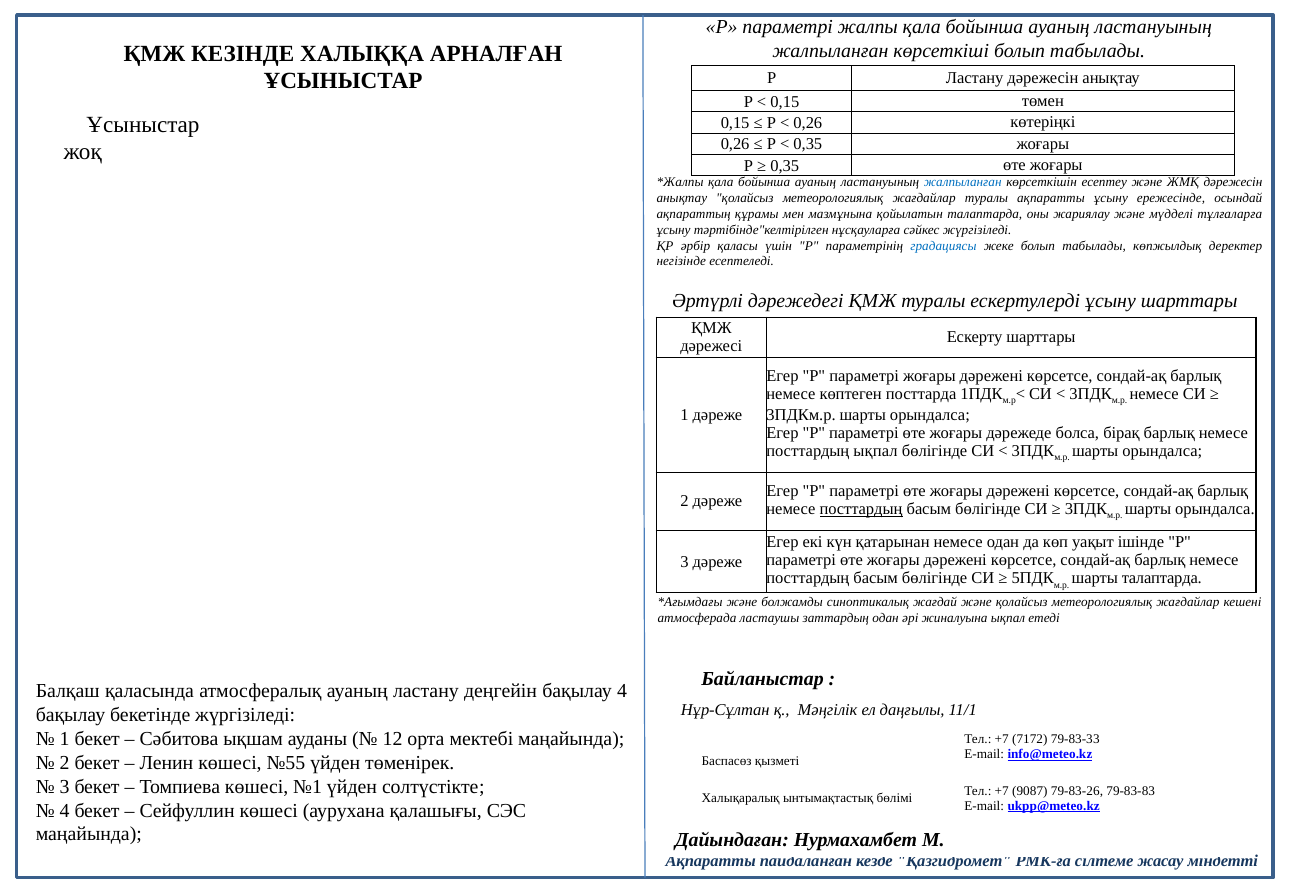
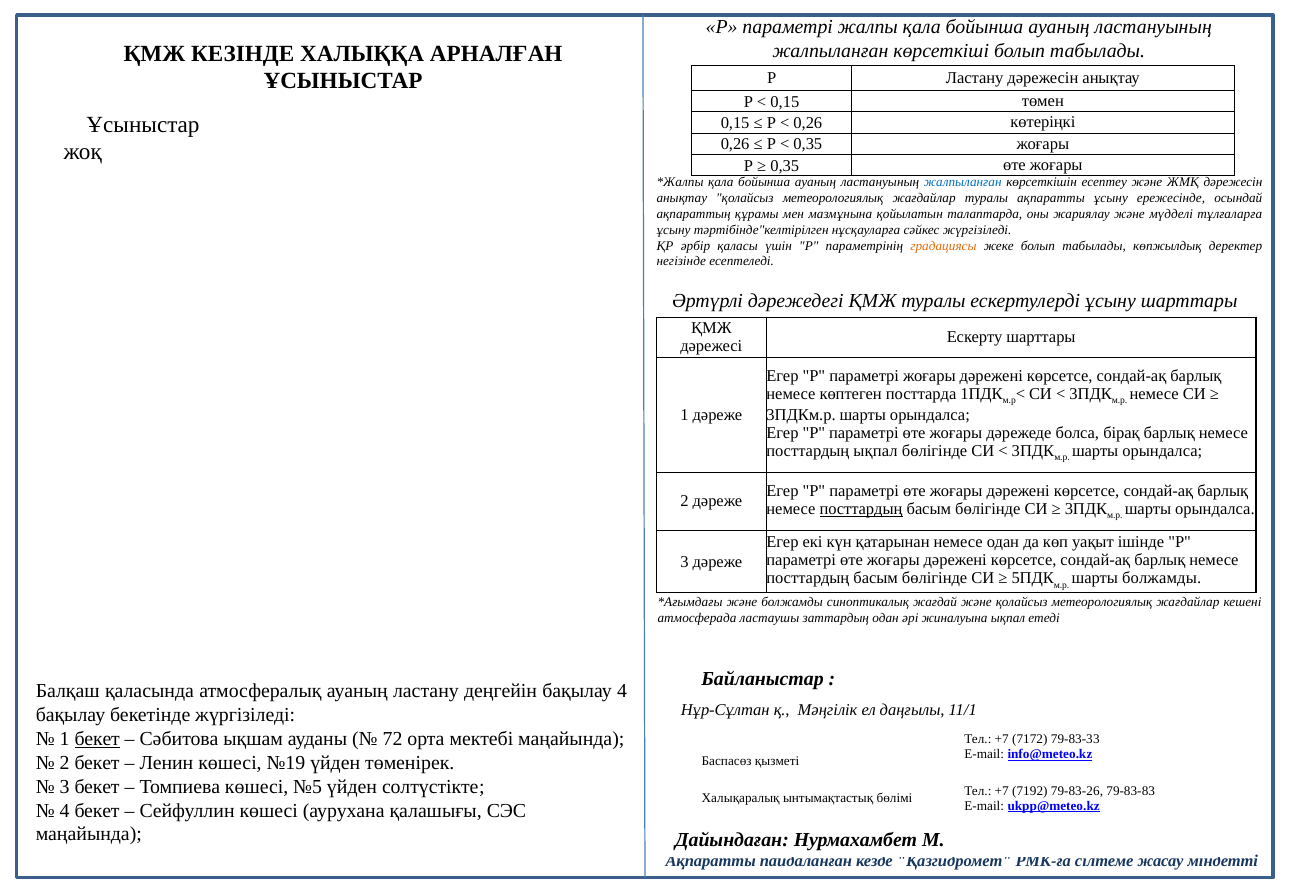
градациясы colour: blue -> orange (943, 246)
шарты талаптарда: талаптарда -> болжамды (1162, 579)
бекет underline: none -> present (97, 739)
12: 12 -> 72 (393, 739)
№55: №55 -> №19 (286, 763)
№1: №1 -> №5 (308, 787)
9087: 9087 -> 7192 (1030, 791)
